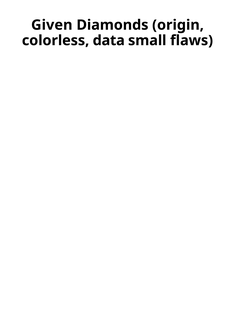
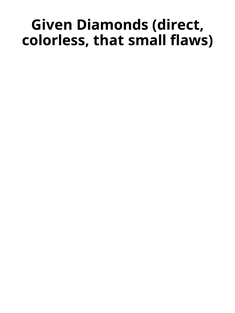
origin: origin -> direct (178, 25)
data: data -> that (109, 41)
